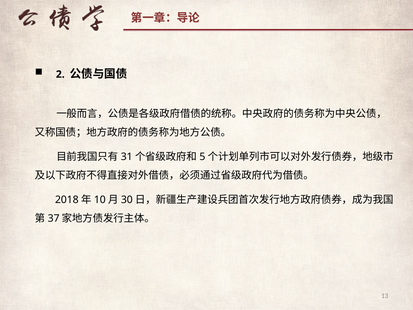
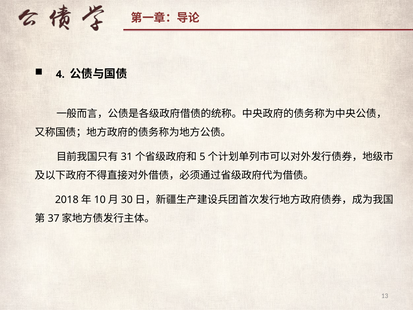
2: 2 -> 4 (60, 74)
